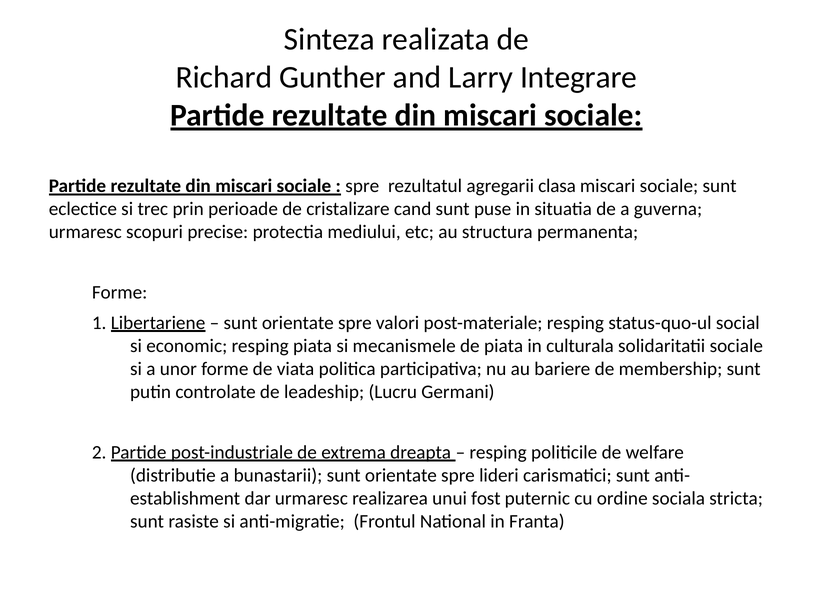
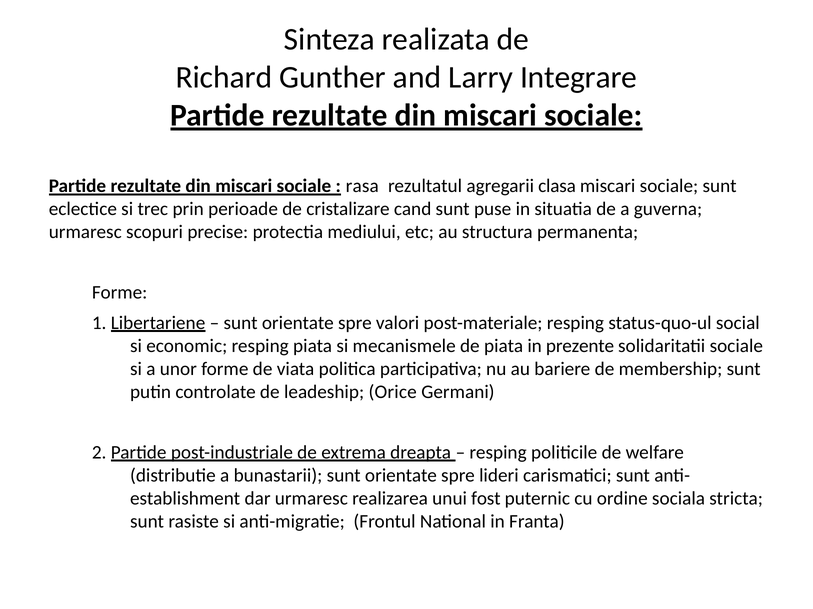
spre: spre -> rasa (362, 186)
culturala: culturala -> prezente (580, 346)
Lucru: Lucru -> Orice (393, 392)
